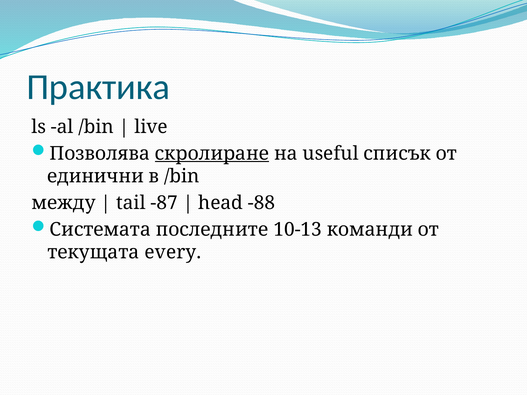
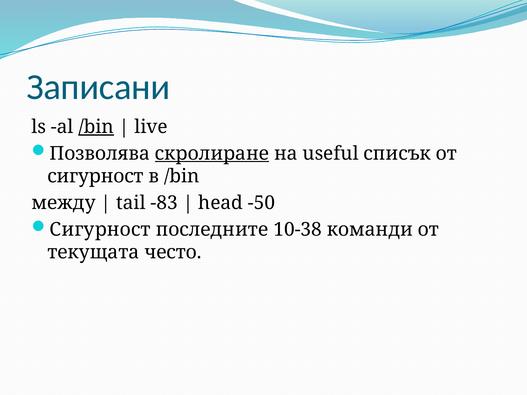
Практика: Практика -> Записани (98, 87)
/bin underline: none -> present (96, 127)
единични: единични -> сигурност (96, 176)
-87: -87 -> -83 (164, 203)
-88: -88 -> -50 (262, 203)
Системата: Системата -> Сигурност (100, 230)
10-13: 10-13 -> 10-38 (298, 230)
every: every -> често (173, 252)
